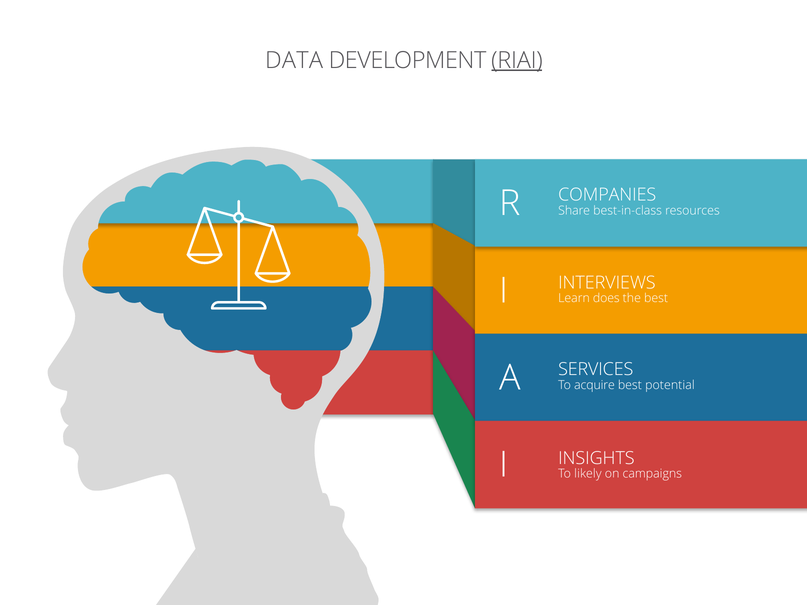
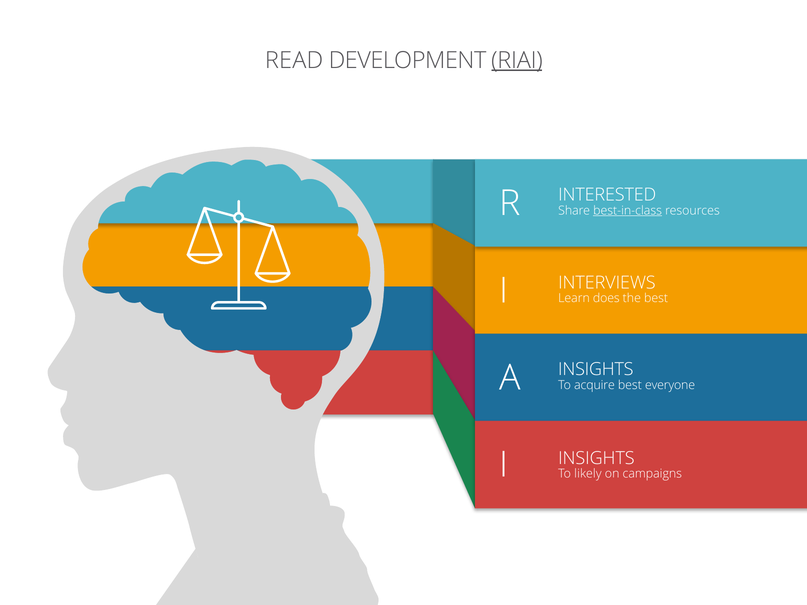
DATA: DATA -> READ (294, 60)
COMPANIES: COMPANIES -> INTERESTED (607, 195)
best-in-class underline: none -> present (628, 211)
SERVICES: SERVICES -> INSIGHTS (596, 370)
potential: potential -> everyone (670, 385)
